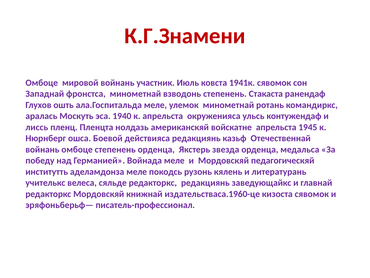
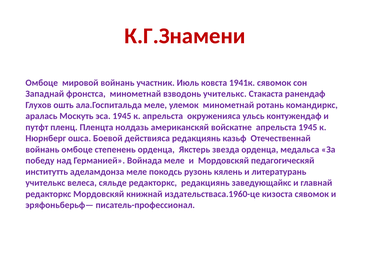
взводонь степенень: степенень -> учителькс (225, 94)
эса 1940: 1940 -> 1945 (122, 116)
лиссь: лиссь -> путфт (37, 127)
